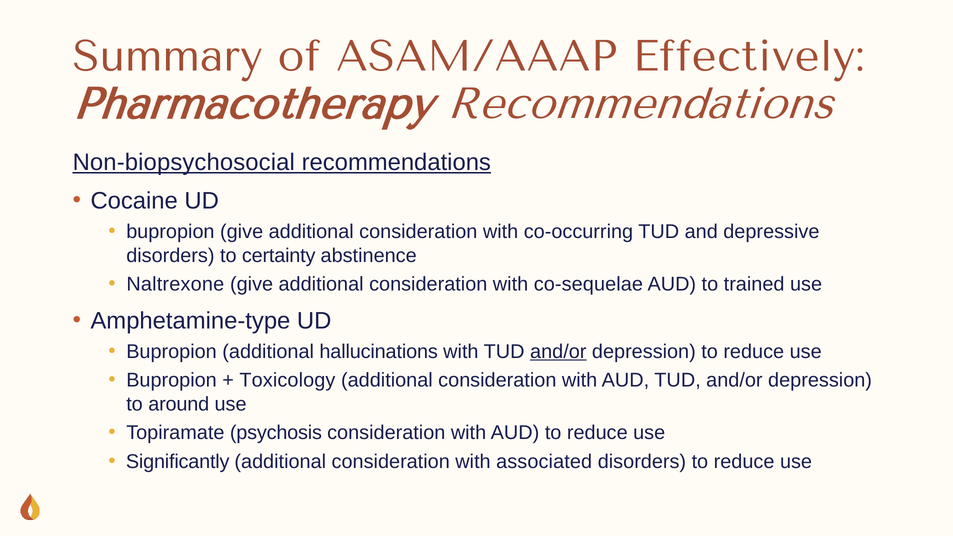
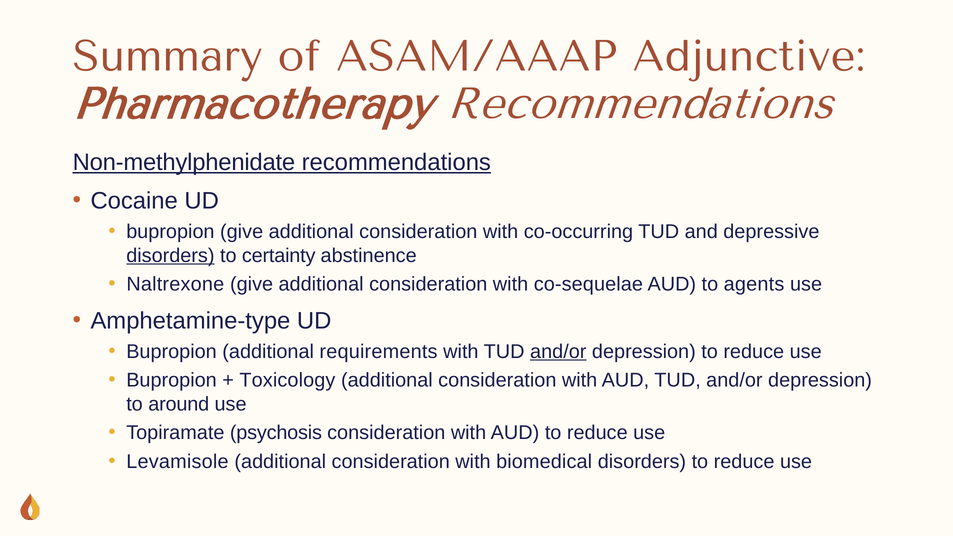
Effectively: Effectively -> Adjunctive (749, 56)
Non-biopsychosocial: Non-biopsychosocial -> Non-methylphenidate (184, 162)
disorders underline: none -> present (170, 255)
trained: trained -> agents (754, 284)
hallucinations: hallucinations -> requirements (378, 352)
Significantly: Significantly -> Levamisole (177, 462)
associated: associated -> biomedical (544, 462)
